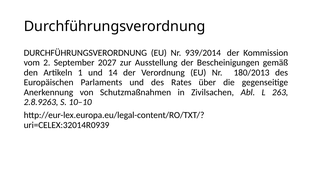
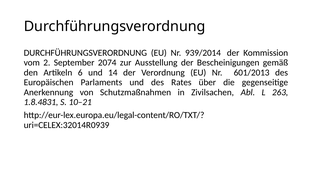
2027: 2027 -> 2074 (107, 63)
1: 1 -> 6 (80, 72)
180/2013: 180/2013 -> 601/2013 (252, 72)
2.8.9263: 2.8.9263 -> 1.8.4831 (41, 102)
10–10: 10–10 -> 10–21 (80, 102)
